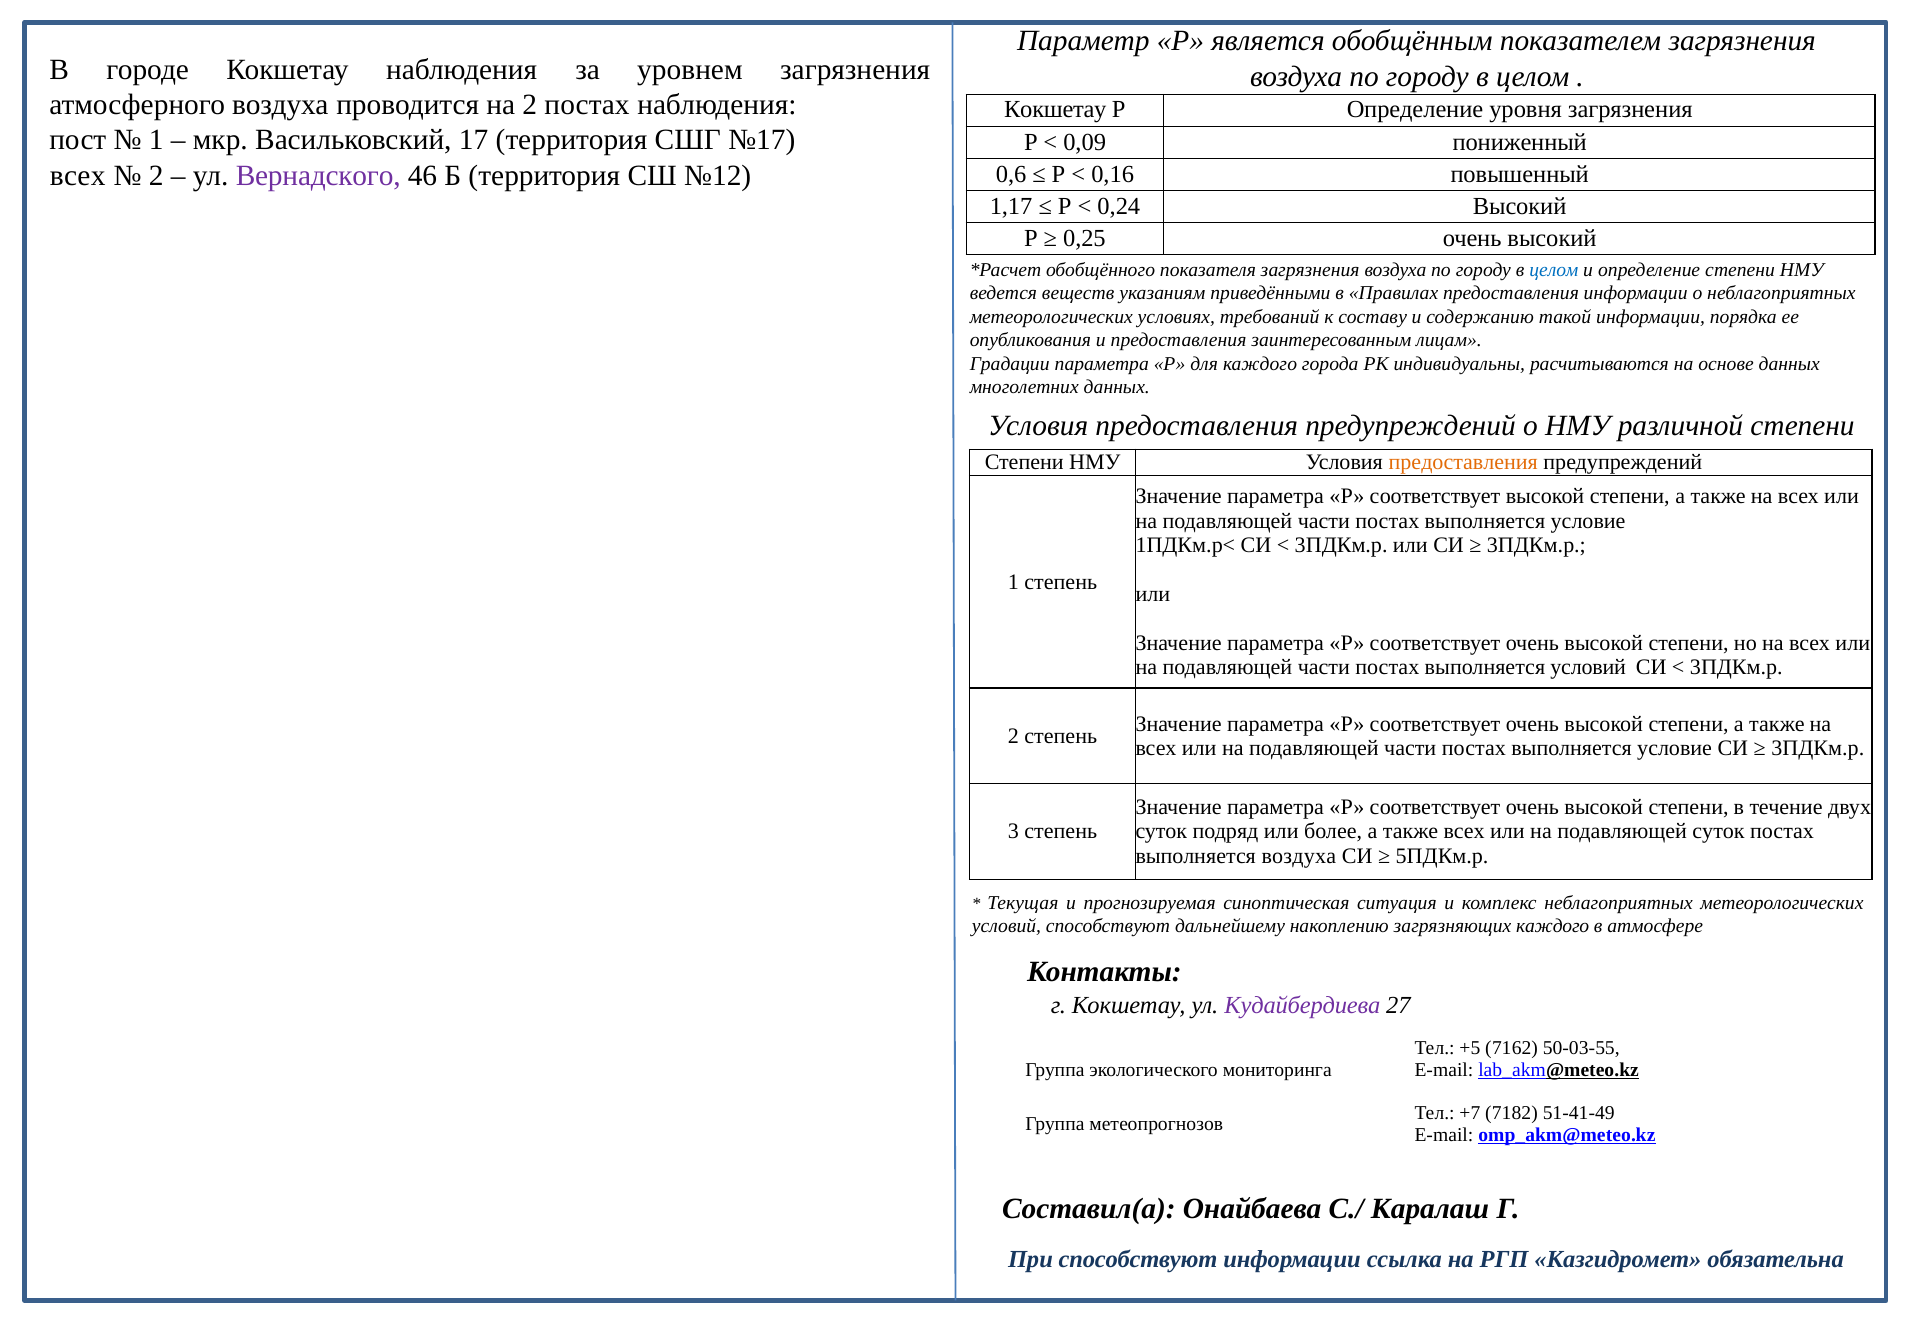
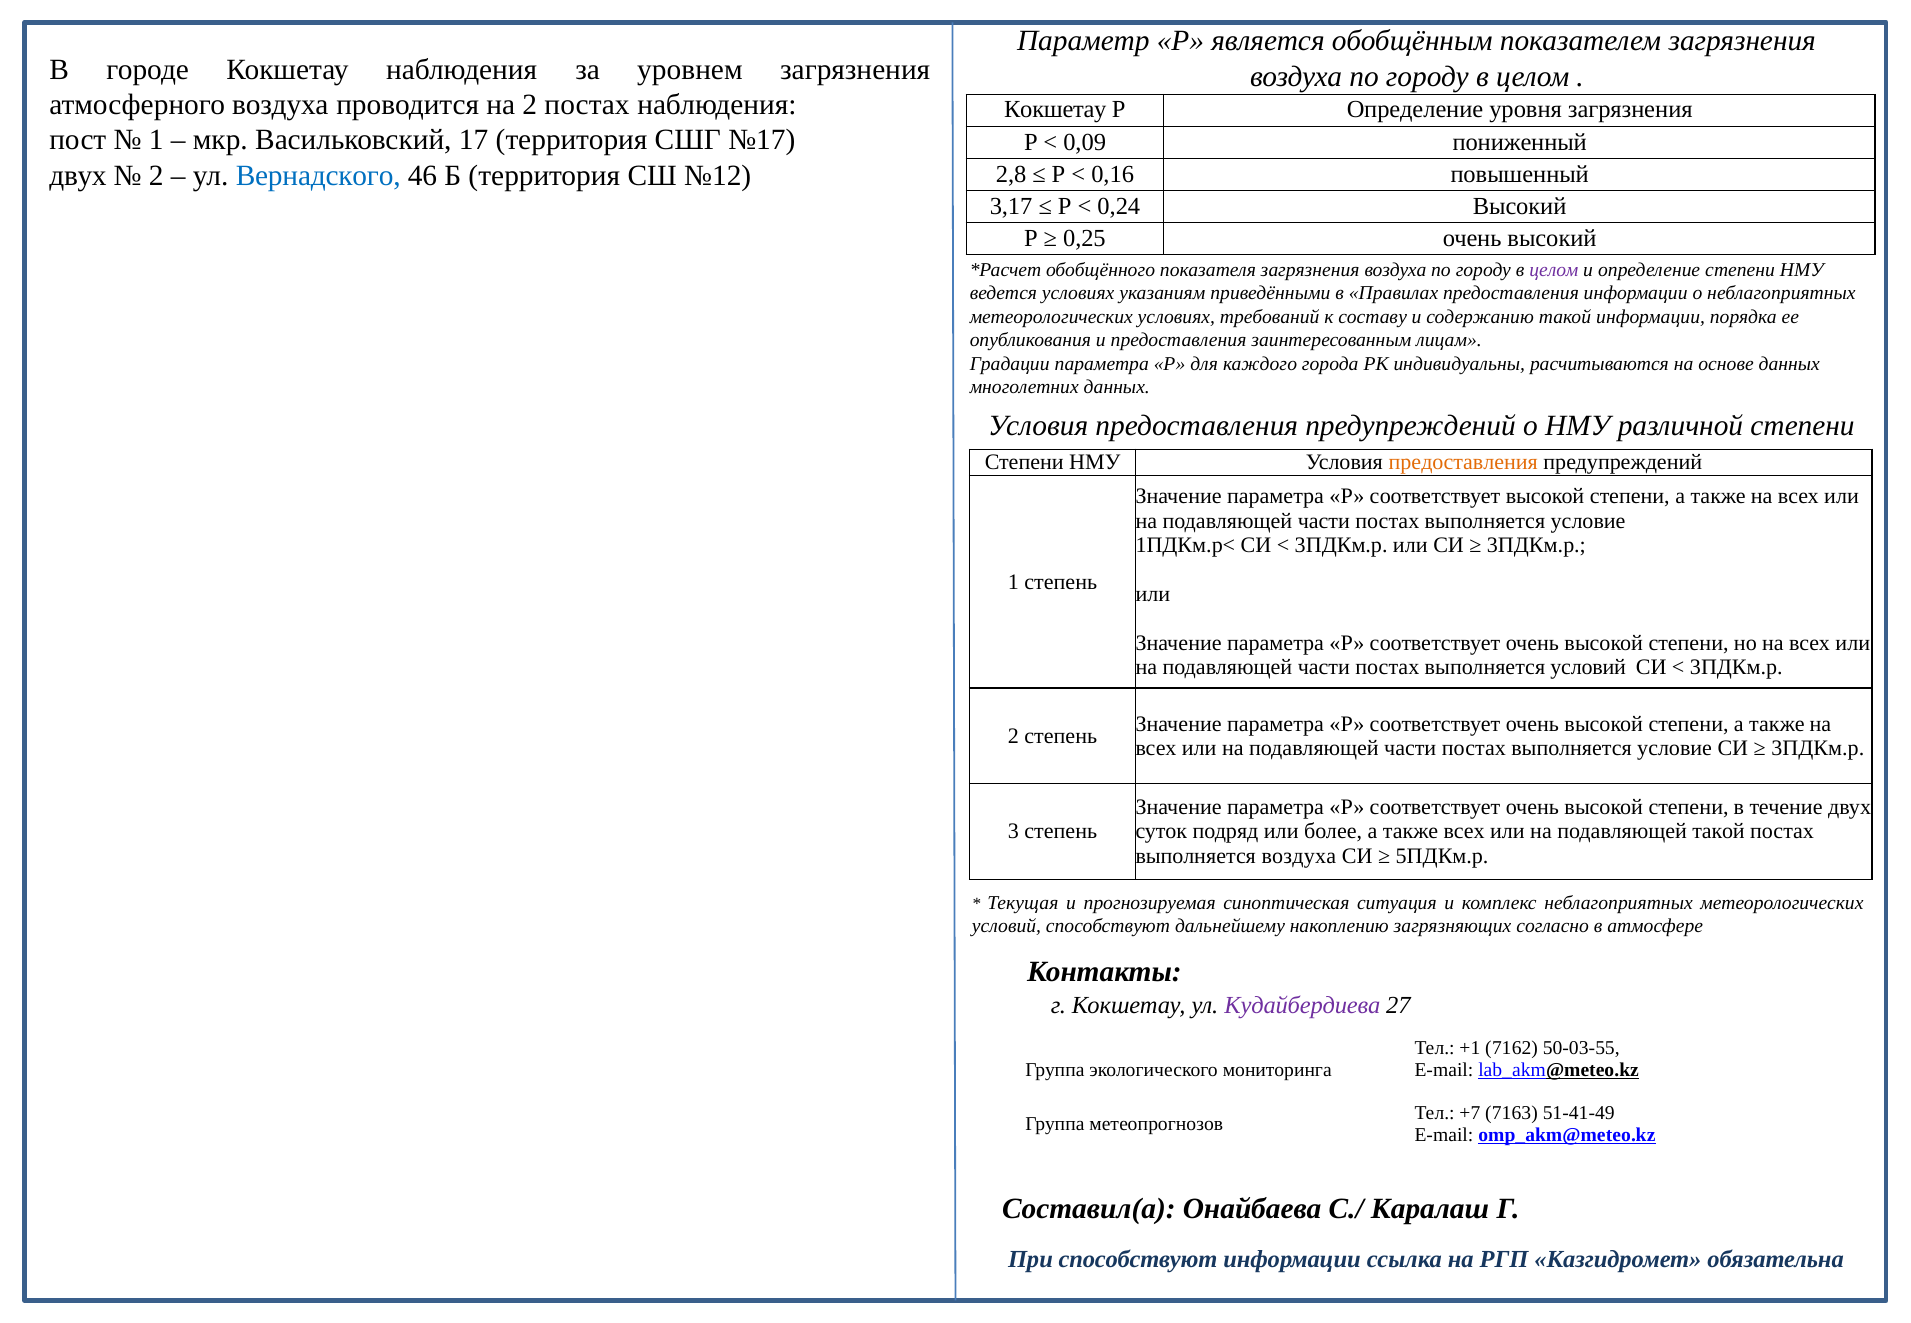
всех: всех -> двух (78, 175)
Вернадского colour: purple -> blue (318, 175)
0,6: 0,6 -> 2,8 (1011, 174)
1,17: 1,17 -> 3,17 (1011, 206)
целом colour: blue -> purple (1554, 270)
ведется веществ: веществ -> условиях (1078, 293)
подавляющей суток: суток -> такой (1719, 832)
загрязняющих каждого: каждого -> согласно (1553, 926)
+5: +5 -> +1 (1470, 1049)
7182: 7182 -> 7163 (1512, 1113)
